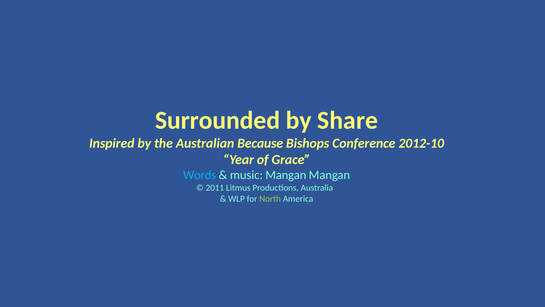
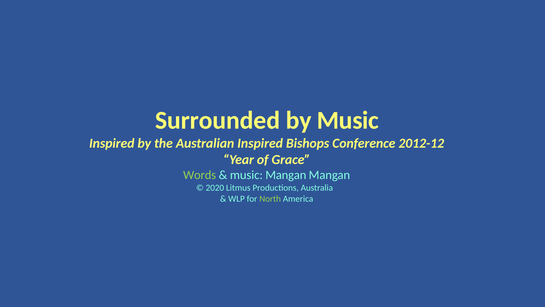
by Share: Share -> Music (348, 120)
Australian Because: Because -> Inspired (260, 143)
2012-10: 2012-10 -> 2012-12 (421, 143)
Words colour: light blue -> light green (200, 175)
2011: 2011 -> 2020 (215, 188)
